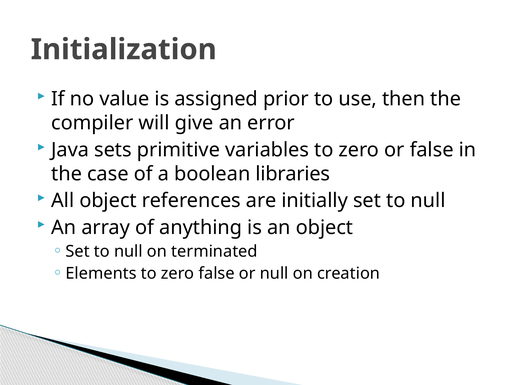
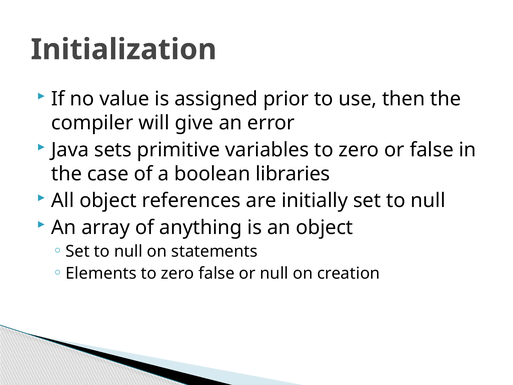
terminated: terminated -> statements (215, 251)
